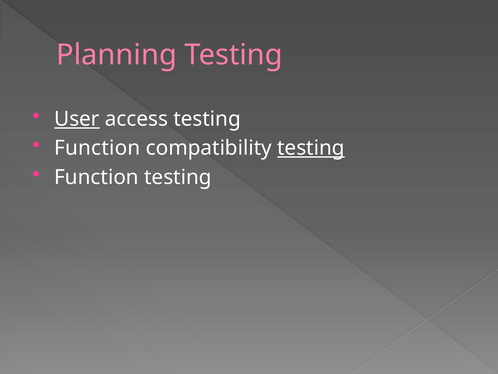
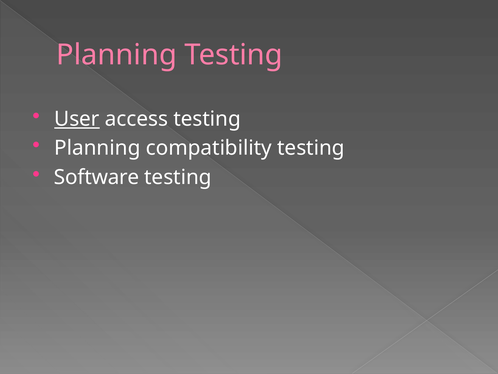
Function: Function -> Planning (97, 148)
testing underline: present -> none (311, 148)
Function: Function -> Software (97, 177)
